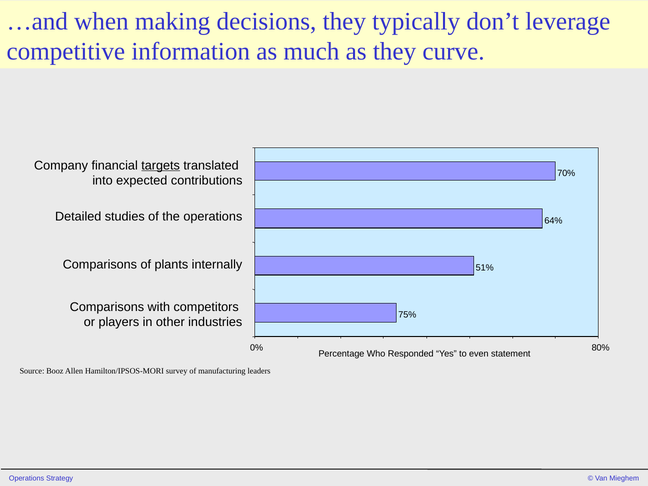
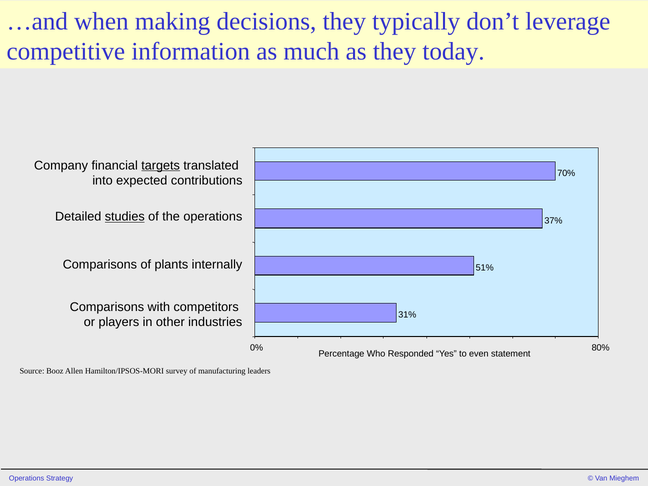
curve: curve -> today (454, 52)
studies underline: none -> present (125, 217)
64%: 64% -> 37% (553, 221)
75%: 75% -> 31% (407, 315)
